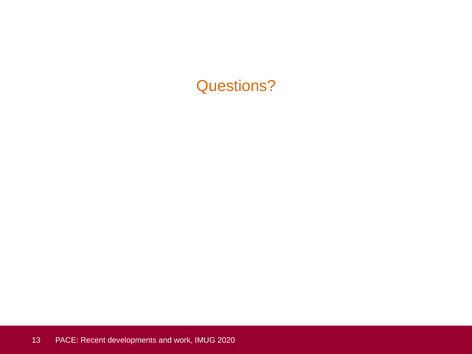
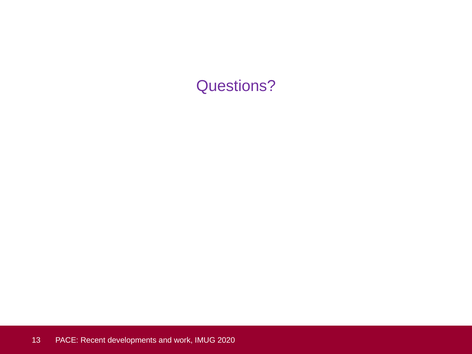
Questions colour: orange -> purple (236, 86)
